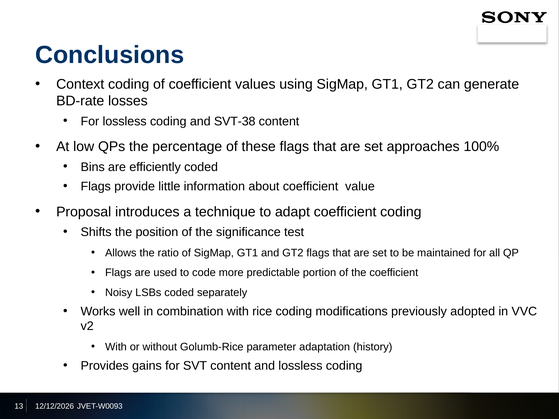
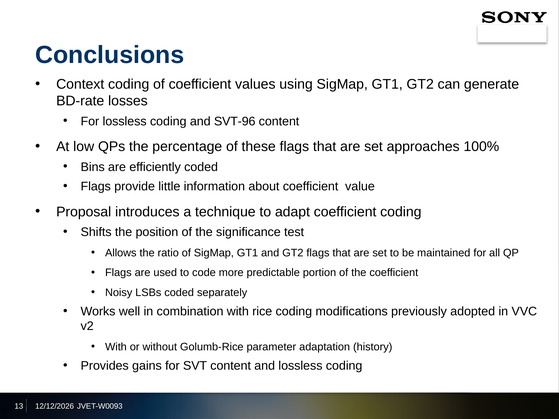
SVT-38: SVT-38 -> SVT-96 (235, 121)
